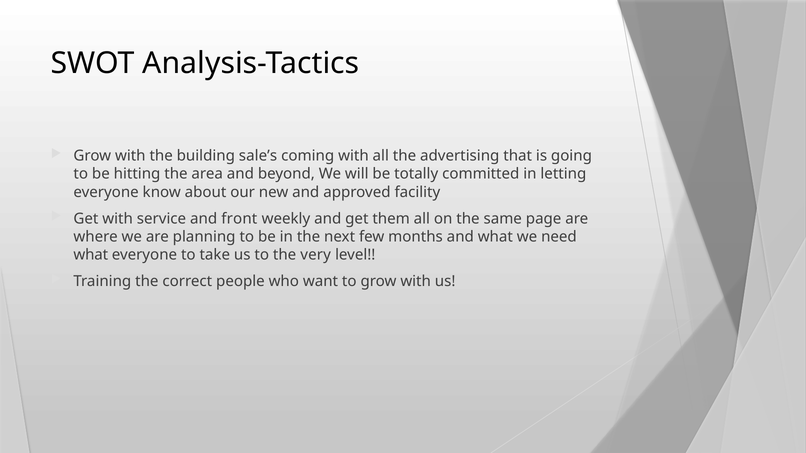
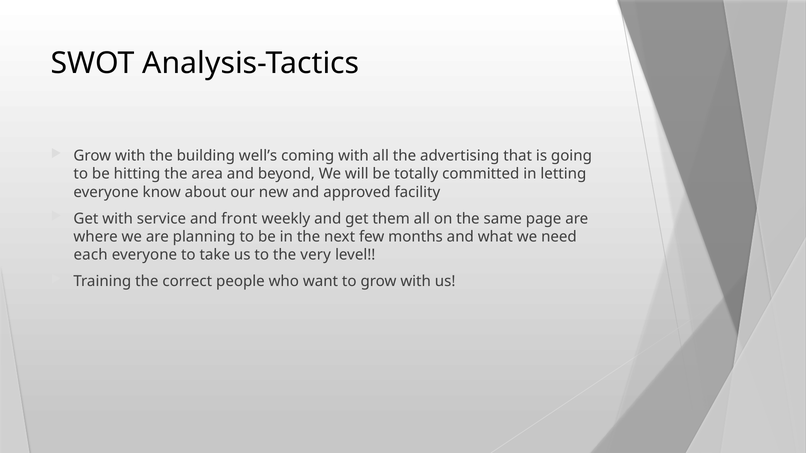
sale’s: sale’s -> well’s (258, 156)
what: what -> each (91, 255)
